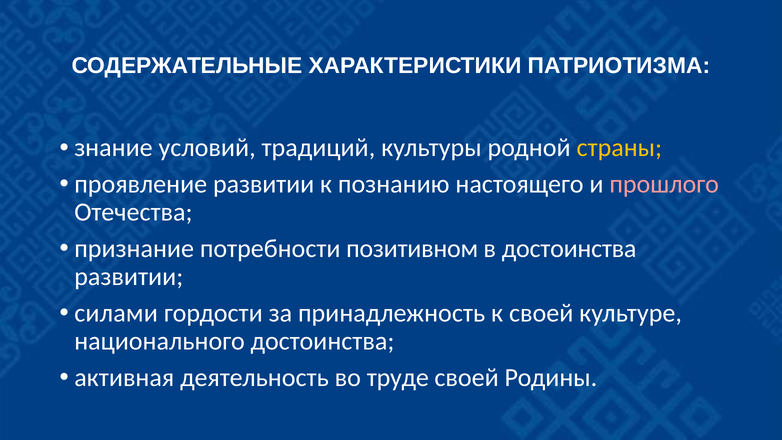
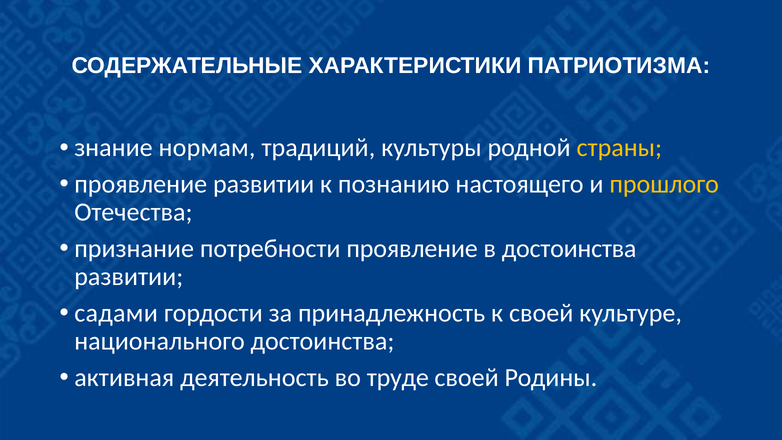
условий: условий -> нормам (207, 148)
прошлого colour: pink -> yellow (664, 184)
потребности позитивном: позитивном -> проявление (412, 249)
силами: силами -> садами (116, 313)
